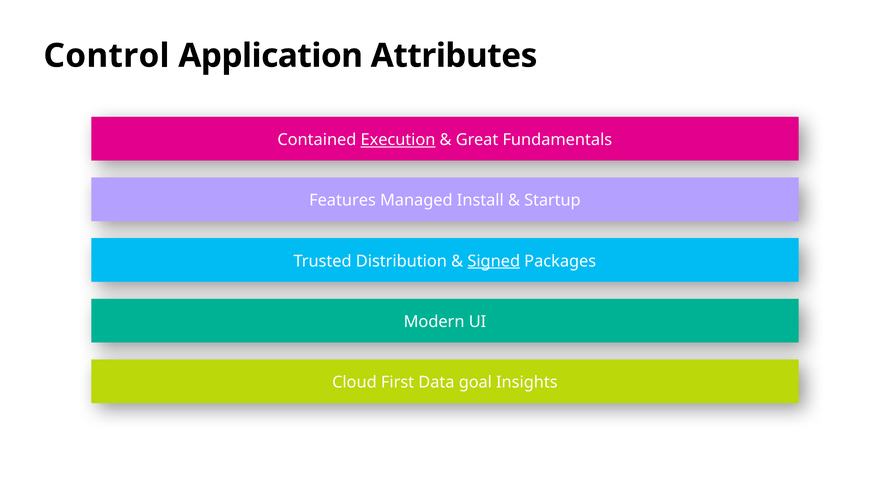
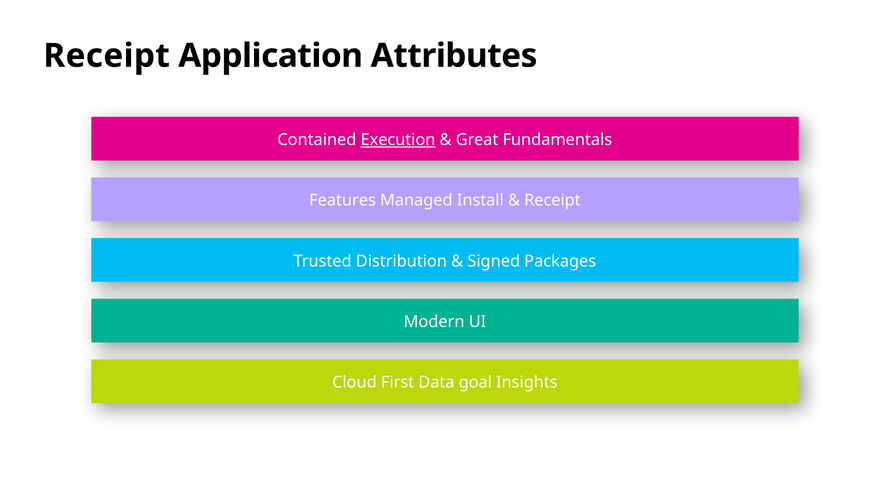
Control: Control -> Receipt (107, 56)
Startup: Startup -> Receipt (552, 200)
Signed underline: present -> none (494, 261)
